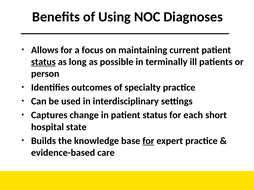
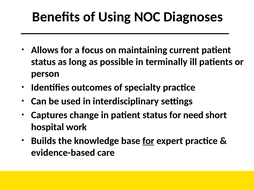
status underline: present -> none (43, 62)
each: each -> need (193, 115)
state: state -> work (76, 127)
